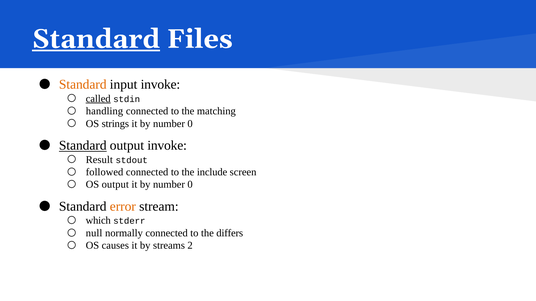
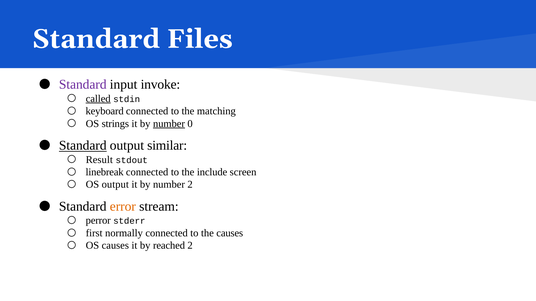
Standard underline: present -> none (96, 39)
Standard colour: orange -> purple (83, 85)
handling: handling -> keyboard (105, 111)
number underline: none -> present (169, 124)
output invoke: invoke -> similar (167, 146)
followed: followed -> linebreak (105, 172)
0: 0 -> 2 (190, 185)
which: which -> perror (98, 221)
null: null -> first (94, 233)
the differs: differs -> causes (230, 233)
streams: streams -> reached (169, 246)
